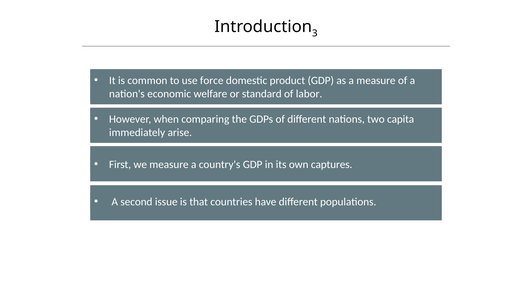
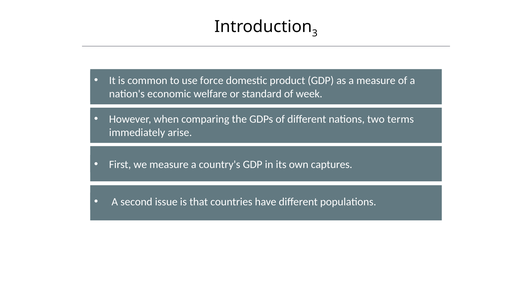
labor: labor -> week (309, 94)
capita: capita -> terms (401, 119)
